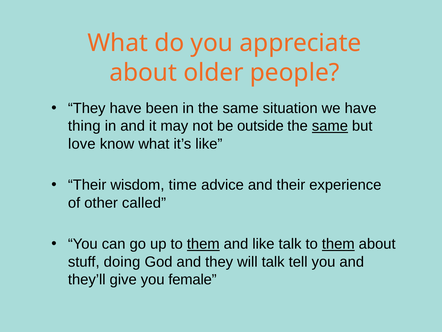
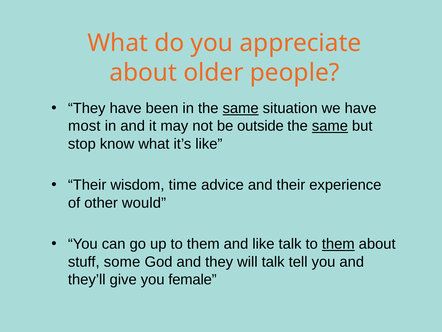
same underline: none -> present (241, 108)
thing: thing -> most (84, 126)
love: love -> stop (82, 144)
called: called -> would (144, 203)
them underline: present -> none (203, 244)
doing: doing -> some (122, 261)
